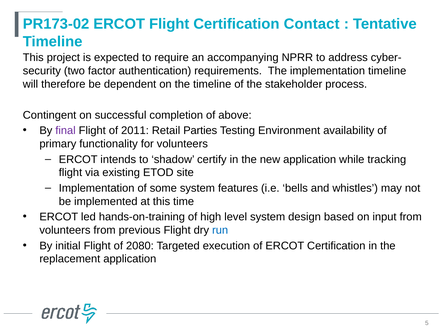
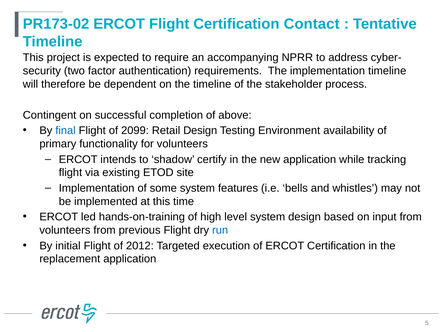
final colour: purple -> blue (66, 131)
2011: 2011 -> 2099 (135, 131)
Retail Parties: Parties -> Design (200, 131)
2080: 2080 -> 2012 (140, 246)
